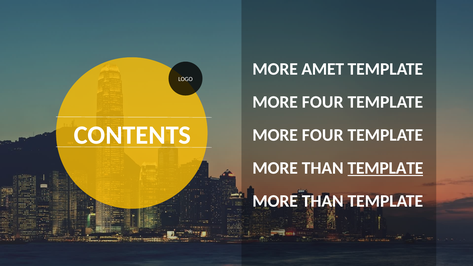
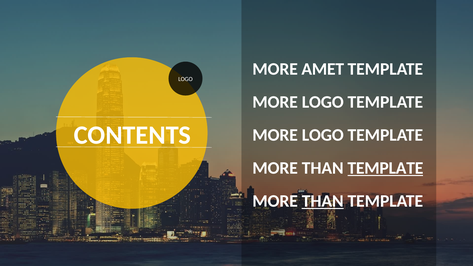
FOUR: FOUR -> LOGO (323, 102)
FOUR: FOUR -> LOGO (323, 135)
THAN underline: none -> present (323, 201)
